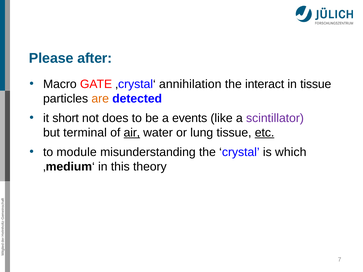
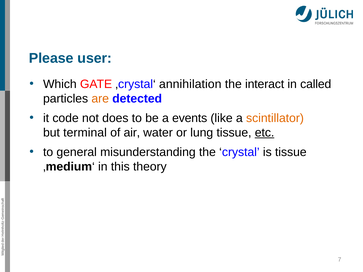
after: after -> user (95, 58)
Macro: Macro -> Which (60, 84)
in tissue: tissue -> called (316, 84)
short: short -> code (66, 118)
scintillator colour: purple -> orange (275, 118)
air underline: present -> none (132, 133)
module: module -> general (77, 152)
is which: which -> tissue (291, 152)
